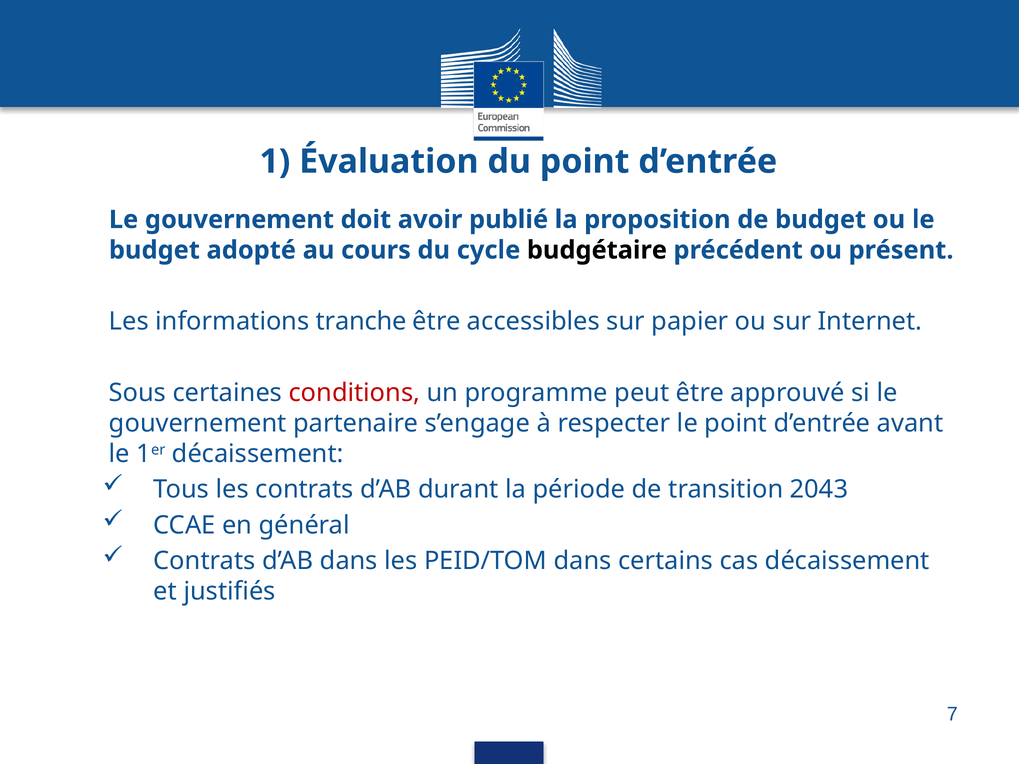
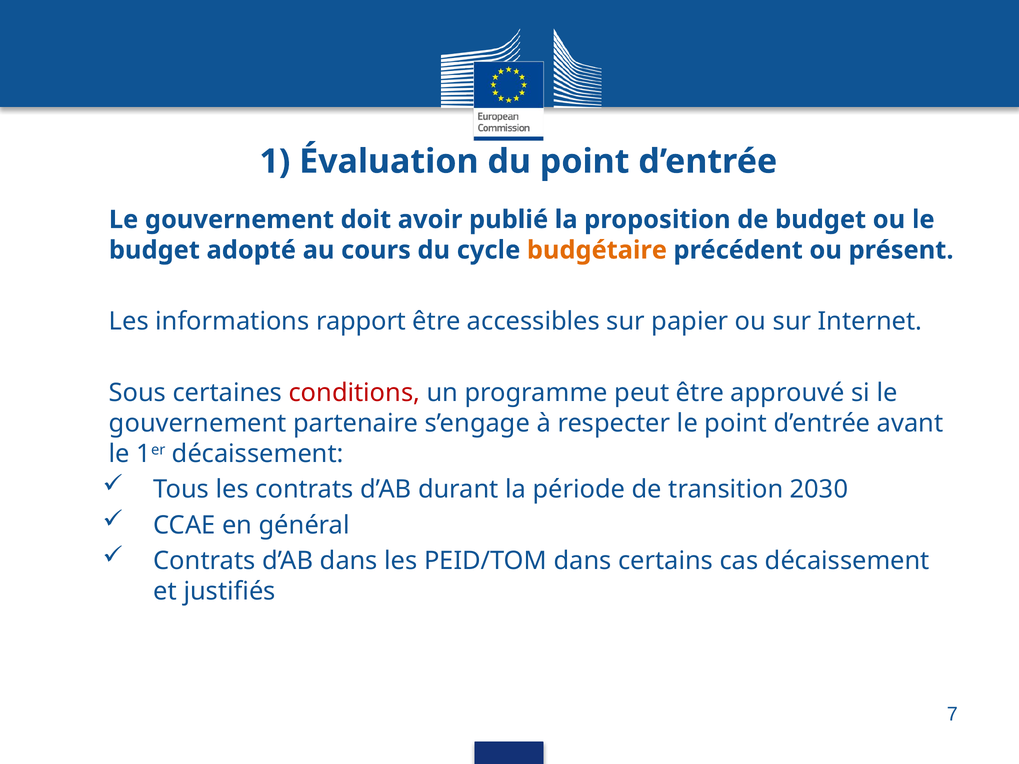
budgétaire colour: black -> orange (597, 250)
tranche: tranche -> rapport (361, 322)
2043: 2043 -> 2030 (819, 490)
